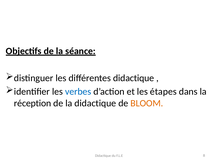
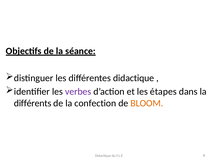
verbes colour: blue -> purple (78, 92)
réception: réception -> différents (33, 104)
la didactique: didactique -> confection (95, 104)
